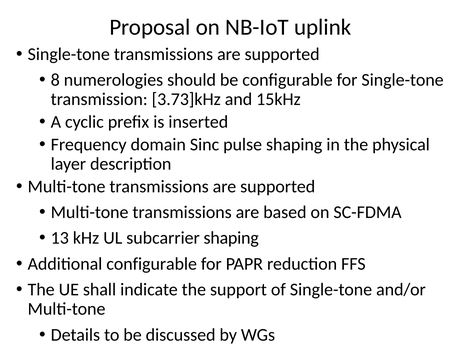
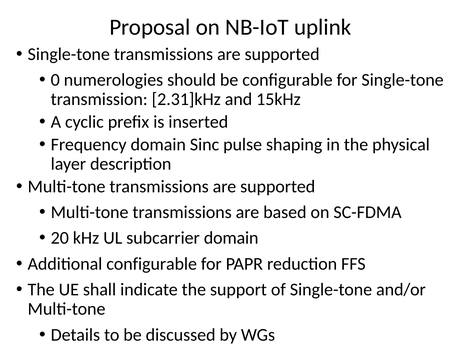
8: 8 -> 0 (55, 80)
3.73]kHz: 3.73]kHz -> 2.31]kHz (186, 99)
13: 13 -> 20 (60, 238)
subcarrier shaping: shaping -> domain (231, 238)
